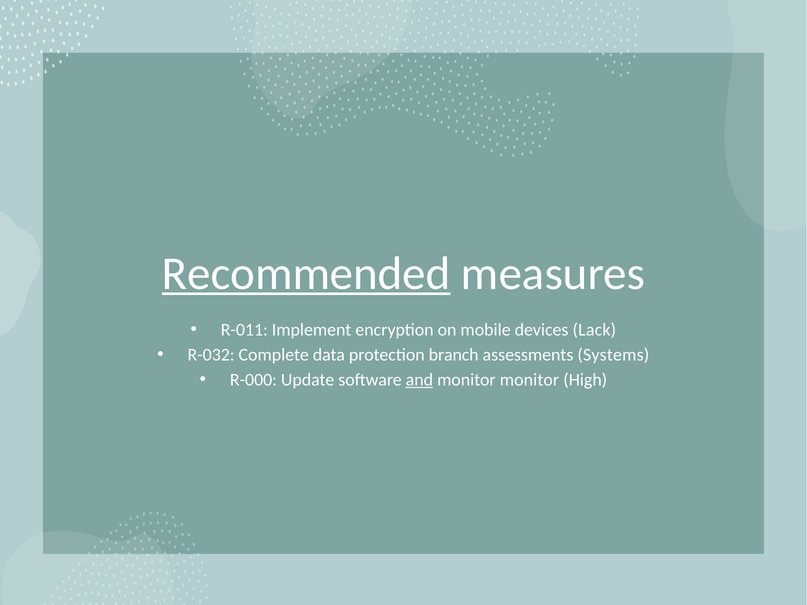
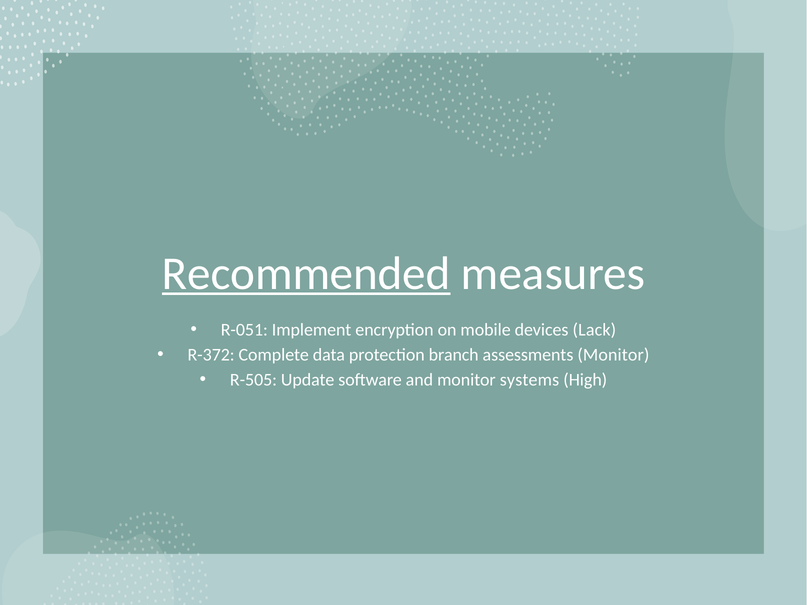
R-011: R-011 -> R-051 (244, 330)
R-032: R-032 -> R-372 (211, 355)
assessments Systems: Systems -> Monitor (613, 355)
R-000: R-000 -> R-505 (253, 380)
and underline: present -> none (419, 380)
monitor monitor: monitor -> systems (529, 380)
